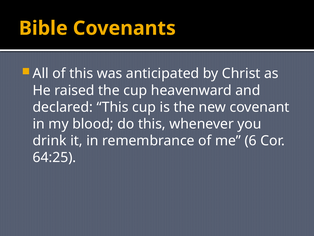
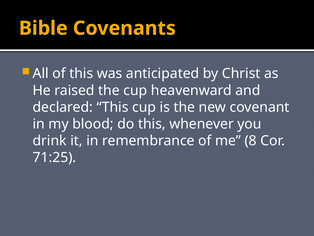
6: 6 -> 8 (251, 141)
64:25: 64:25 -> 71:25 (54, 157)
